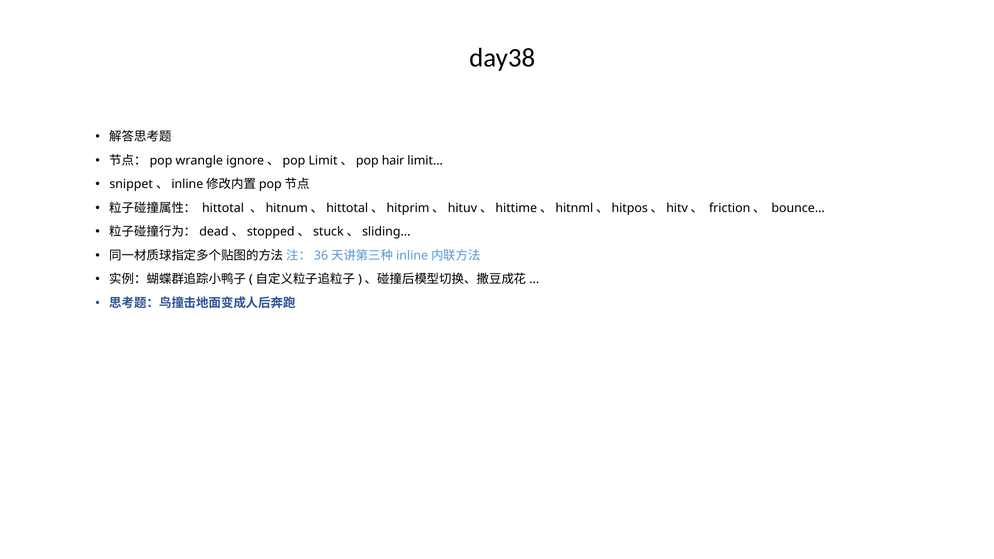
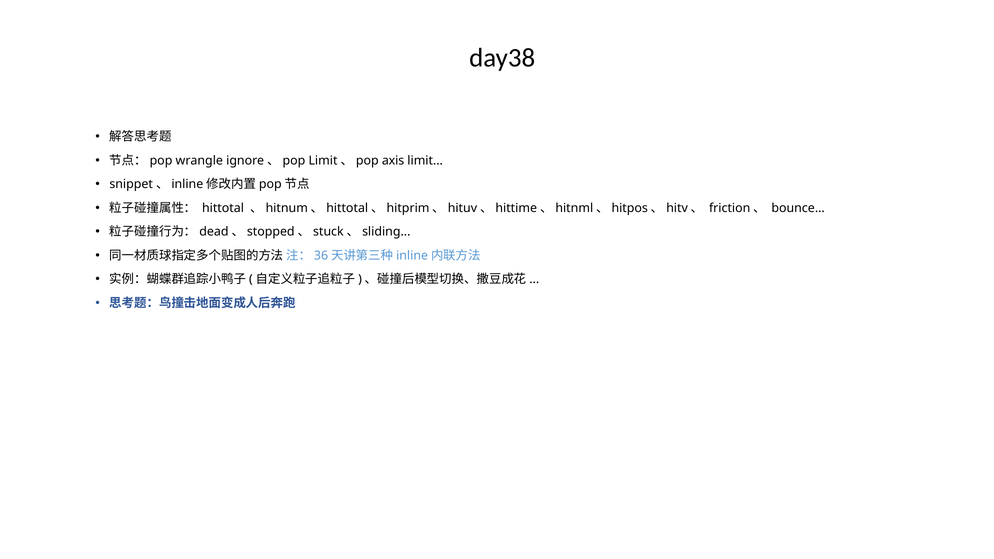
hair: hair -> axis (393, 160)
